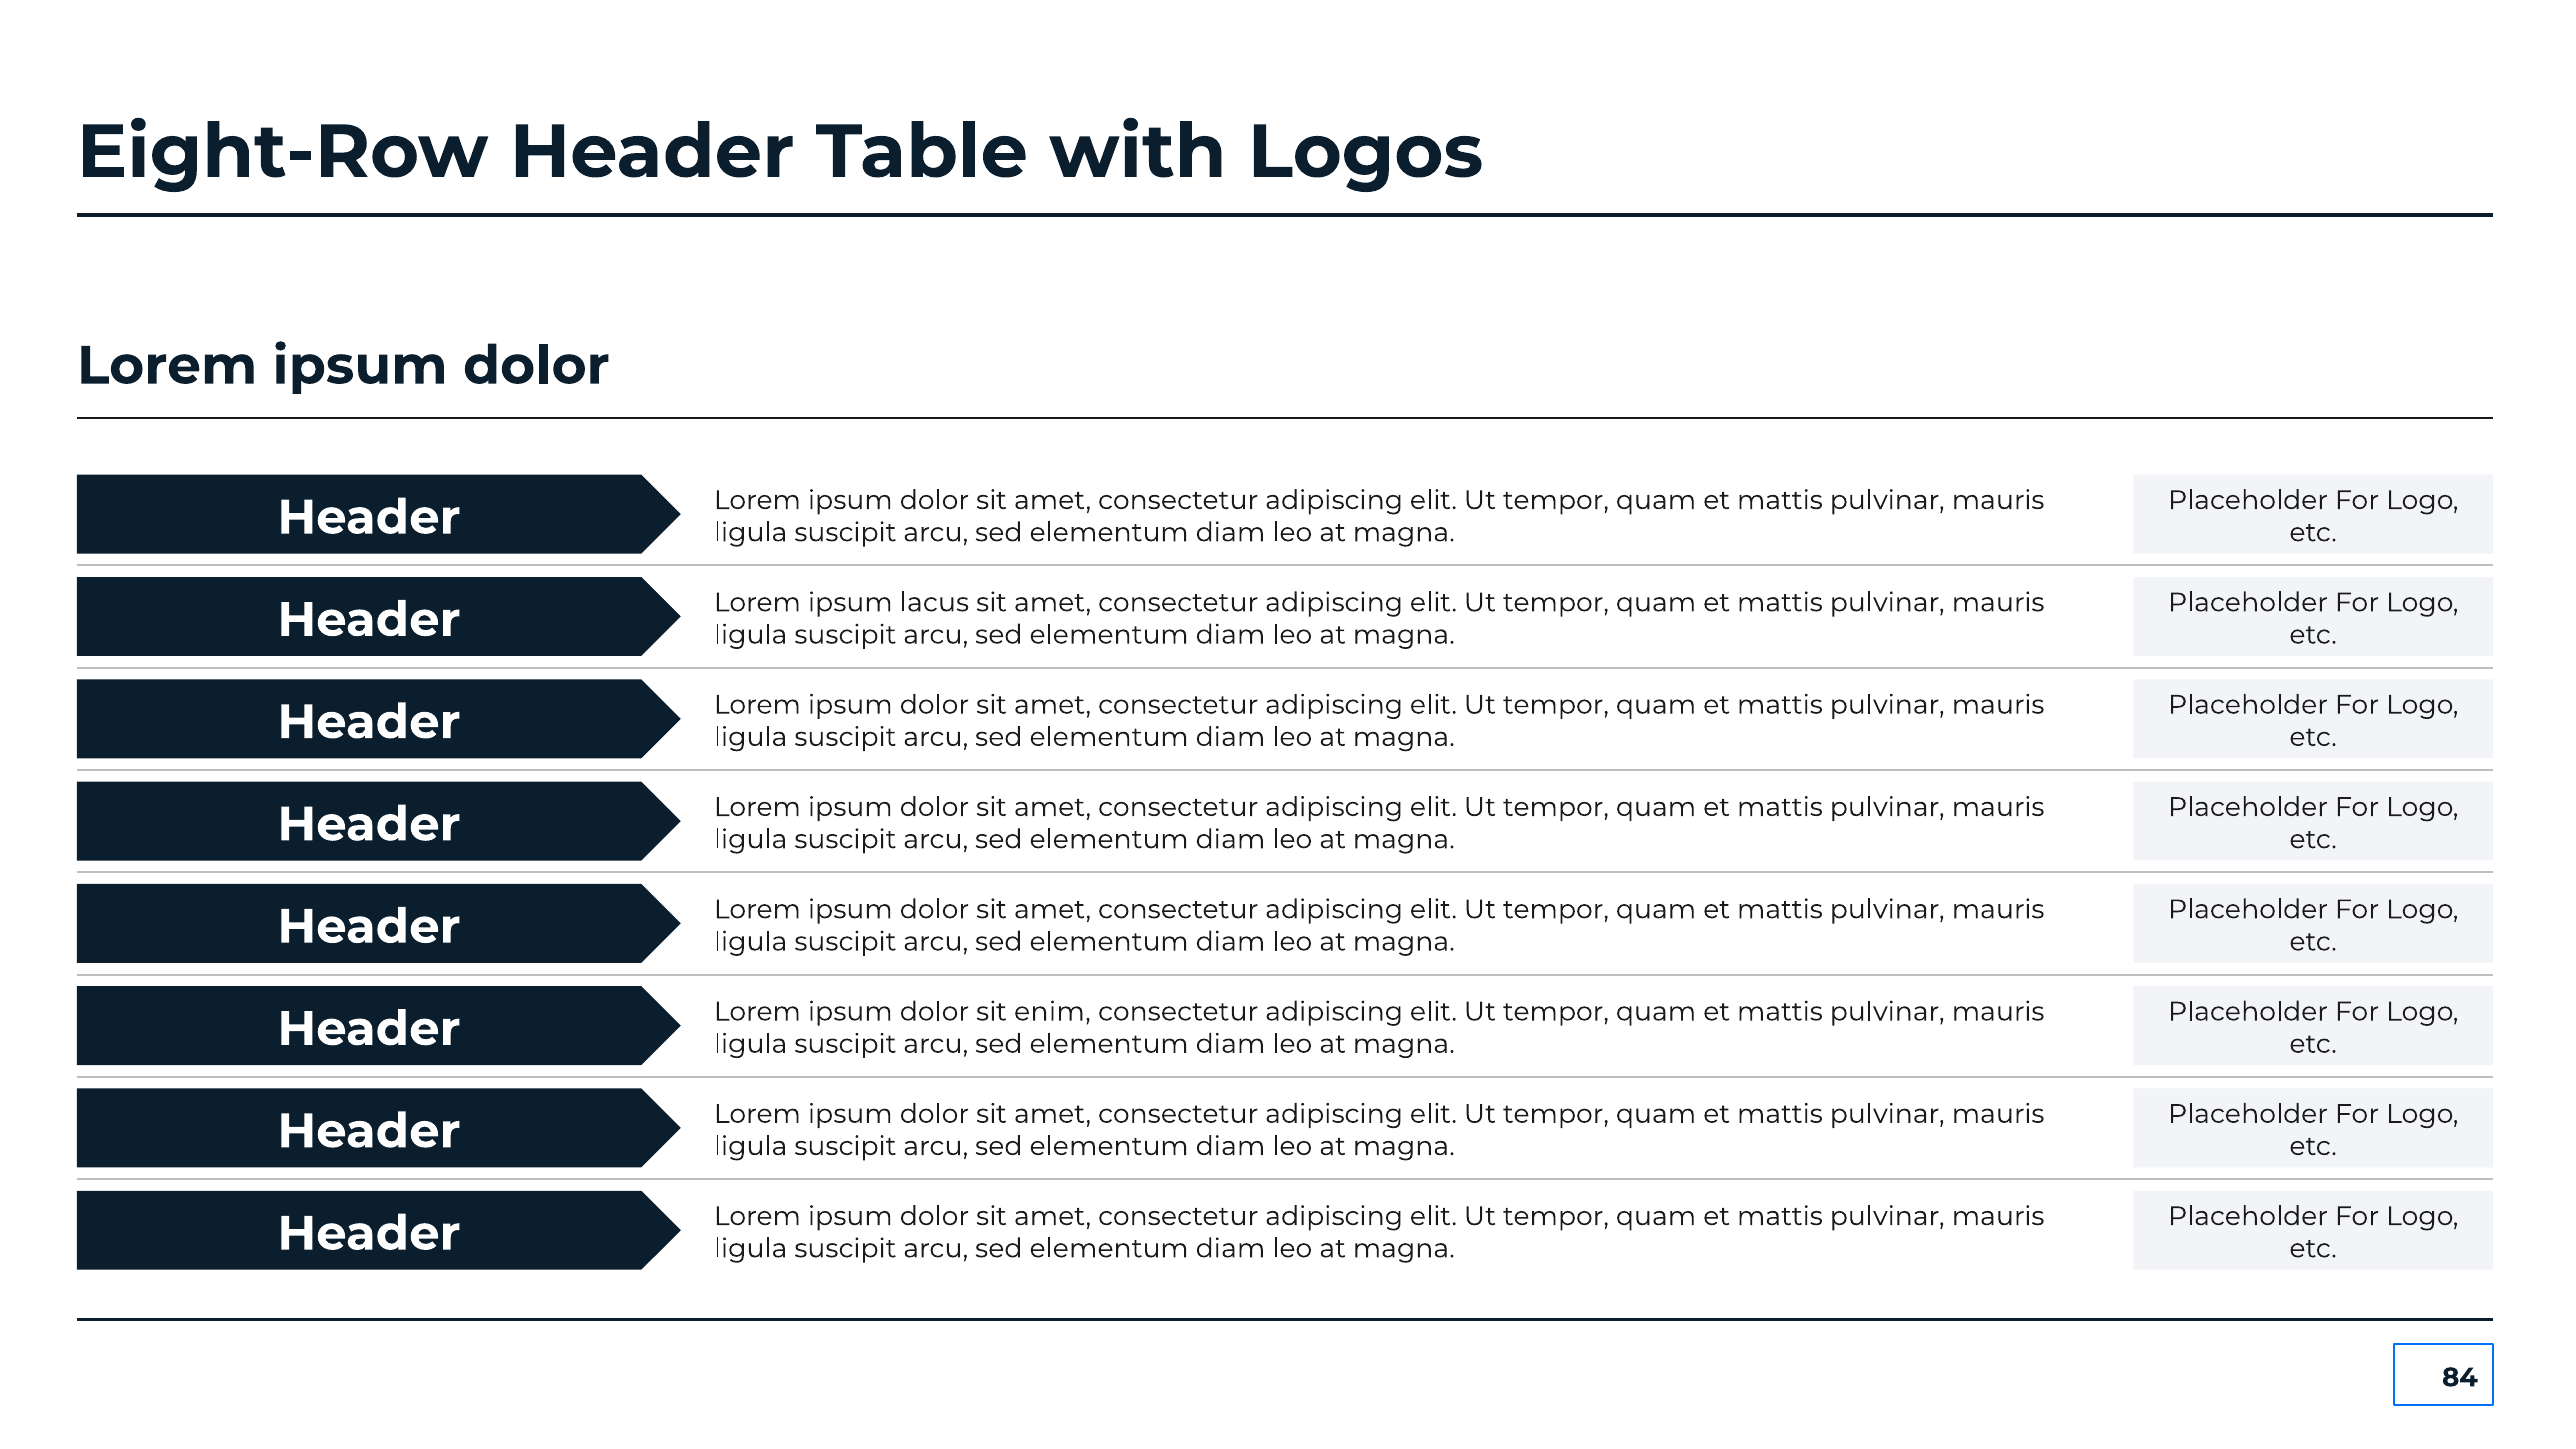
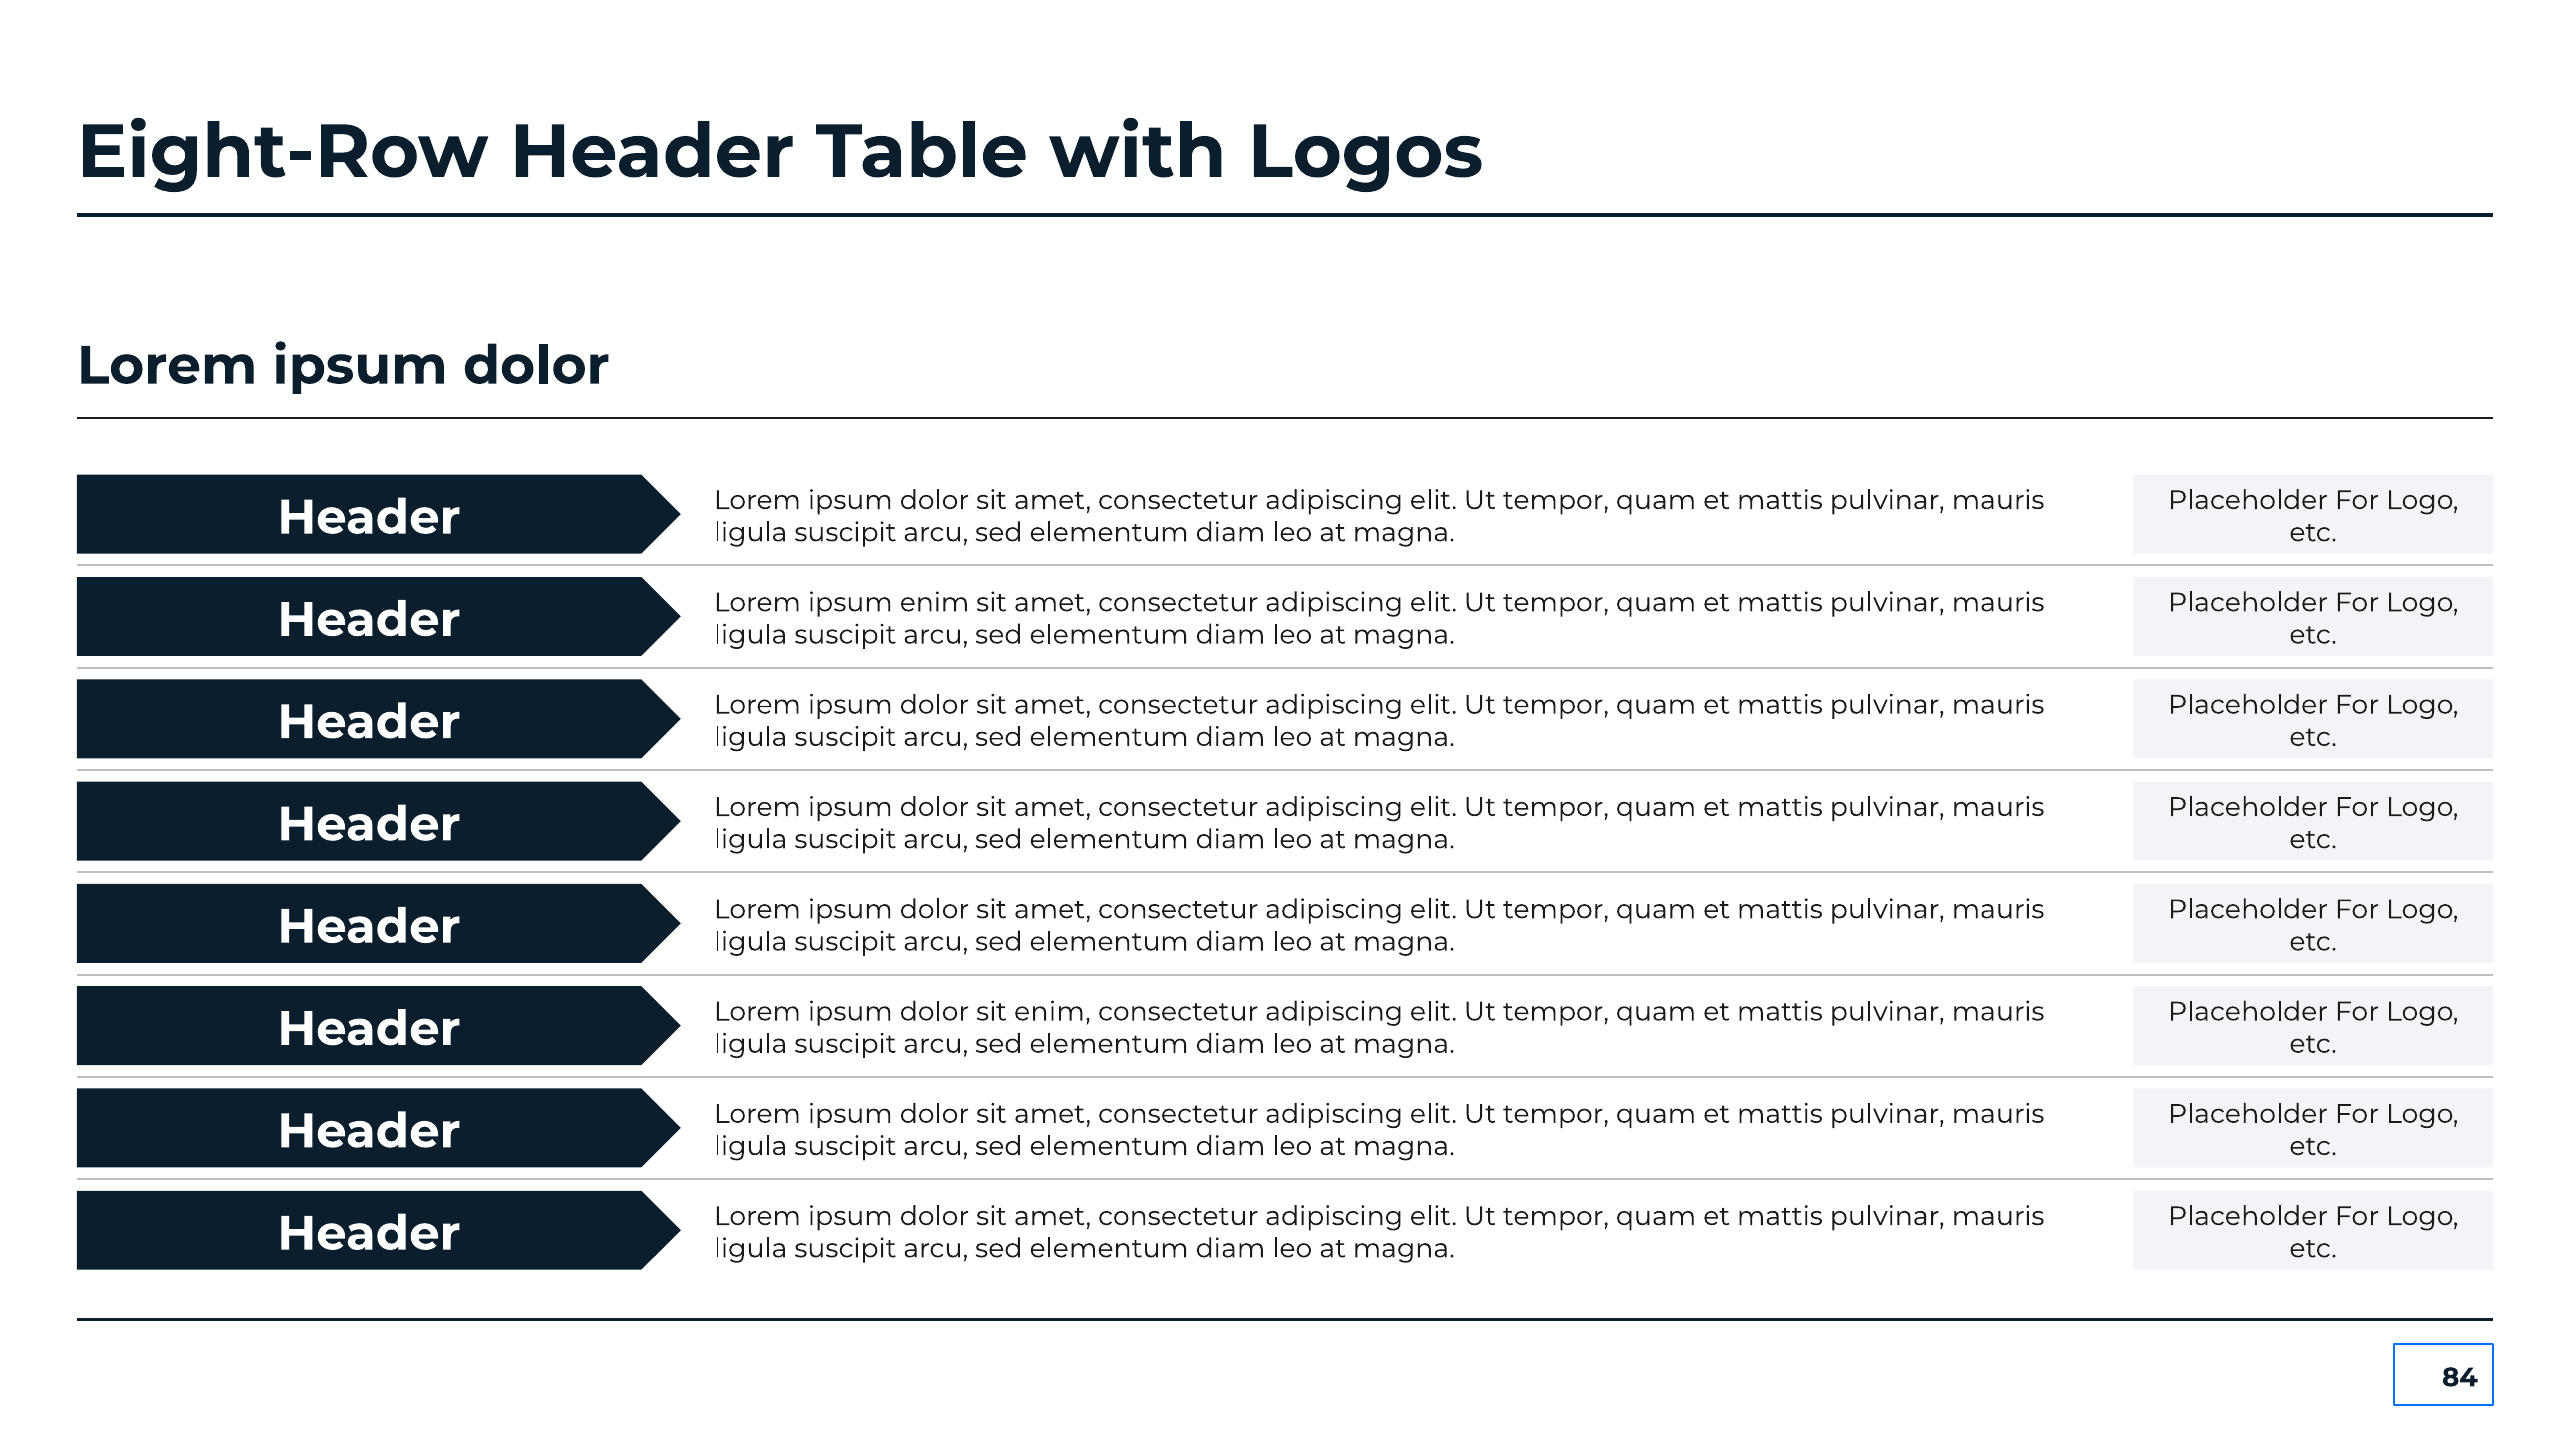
ipsum lacus: lacus -> enim (935, 603)
